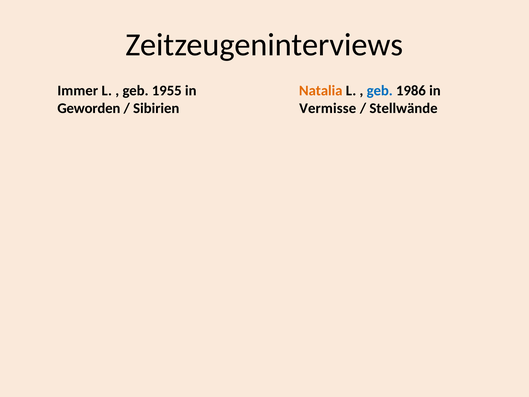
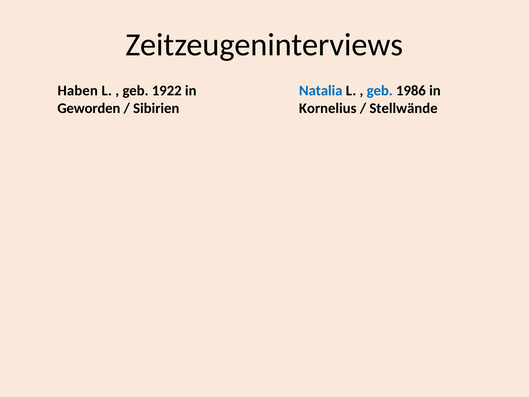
Immer: Immer -> Haben (78, 91)
1955: 1955 -> 1922 (167, 91)
Natalia colour: orange -> blue (321, 91)
Vermisse: Vermisse -> Kornelius (328, 108)
